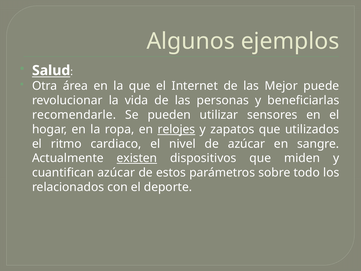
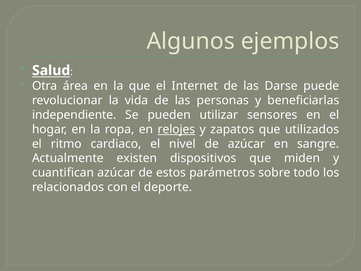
Mejor: Mejor -> Darse (281, 86)
recomendarle: recomendarle -> independiente (74, 115)
existen underline: present -> none (137, 158)
